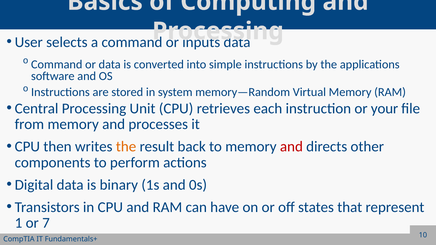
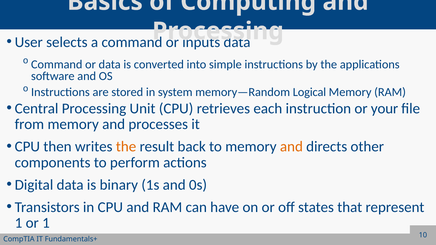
Virtual: Virtual -> Logical (309, 92)
and colour: red -> orange (291, 147)
or 7: 7 -> 1 (46, 223)
